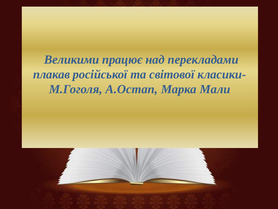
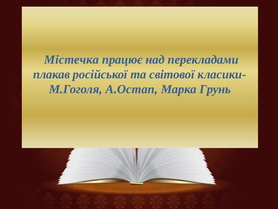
Великими: Великими -> Містечка (72, 59)
Мали: Мали -> Грунь (215, 89)
